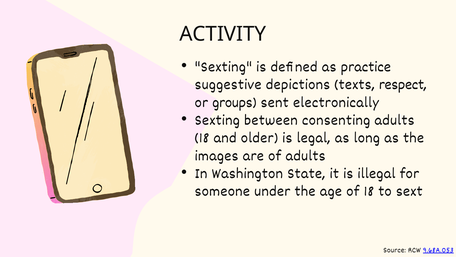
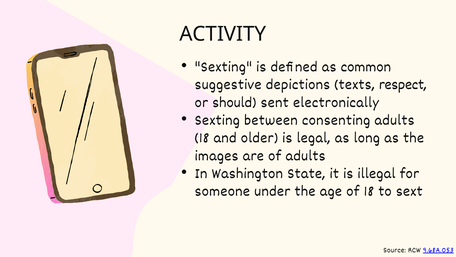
practice: practice -> common (366, 66)
groups: groups -> should (234, 102)
